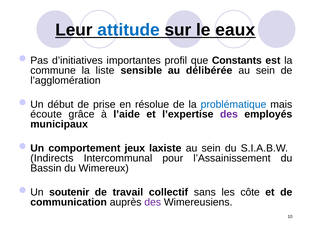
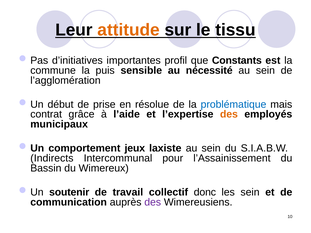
attitude colour: blue -> orange (129, 30)
eaux: eaux -> tissu (235, 30)
liste: liste -> puis (105, 70)
délibérée: délibérée -> nécessité (209, 70)
écoute: écoute -> contrat (46, 114)
des colour: purple -> orange (229, 114)
sans: sans -> donc (205, 192)
les côte: côte -> sein (250, 192)
